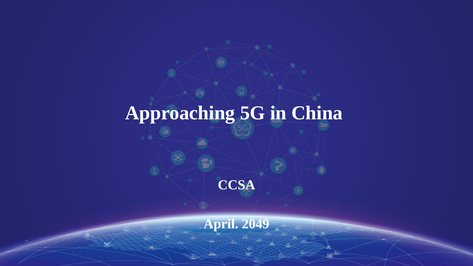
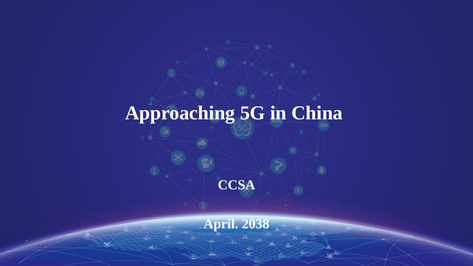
2049: 2049 -> 2038 (256, 224)
